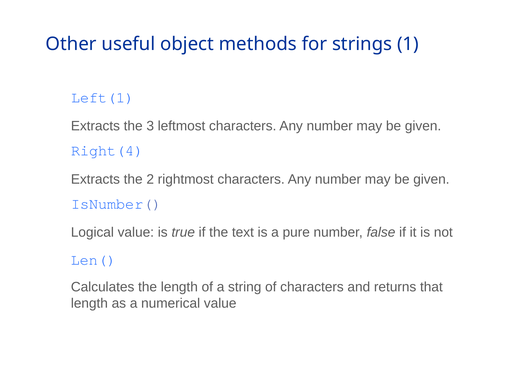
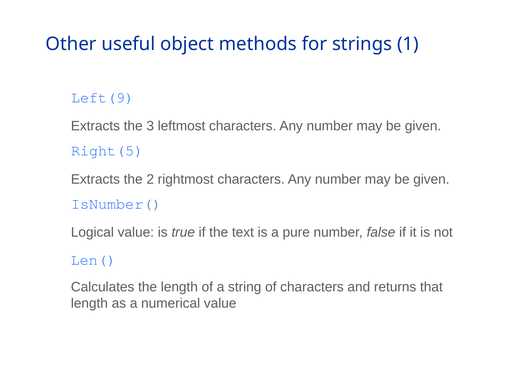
Left(1: Left(1 -> Left(9 (103, 97)
Right(4: Right(4 -> Right(5 (107, 151)
